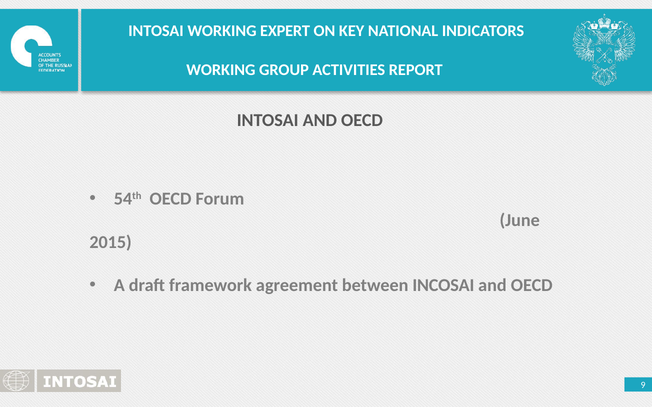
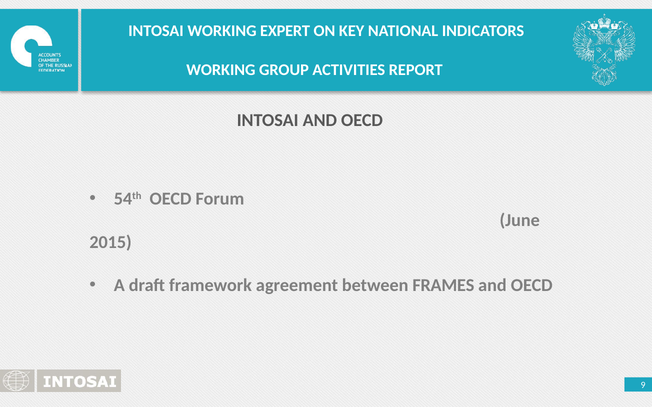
INCOSAI: INCOSAI -> FRAMES (443, 286)
